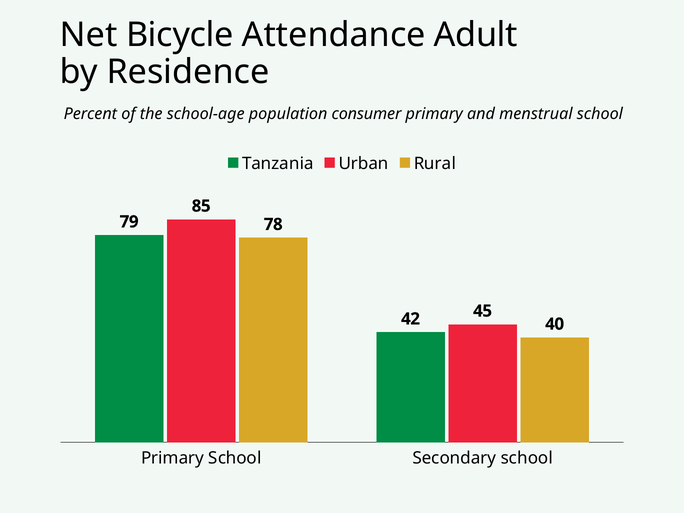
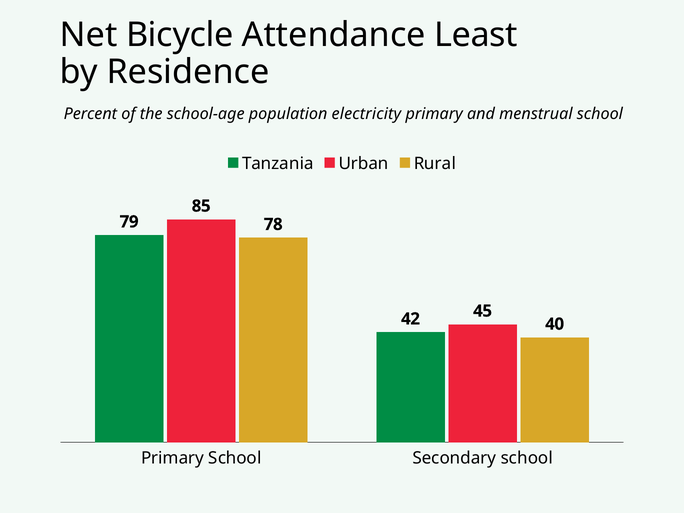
Adult: Adult -> Least (476, 35)
consumer: consumer -> electricity (366, 114)
